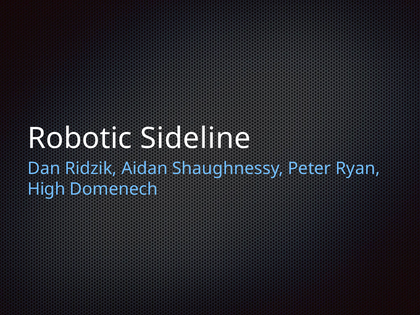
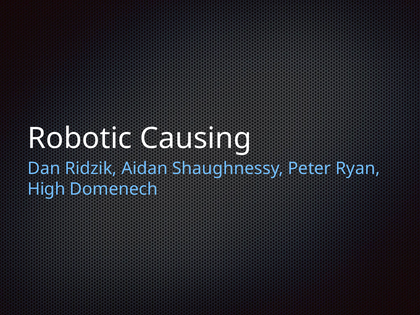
Sideline: Sideline -> Causing (196, 139)
